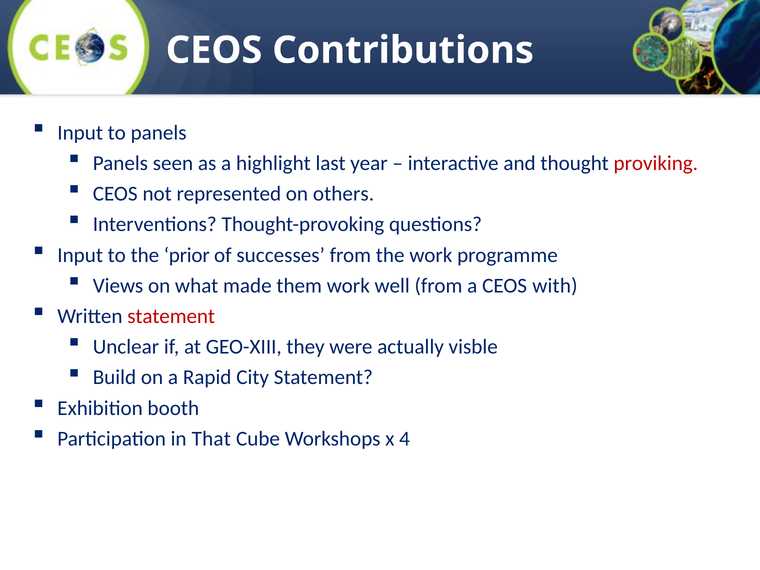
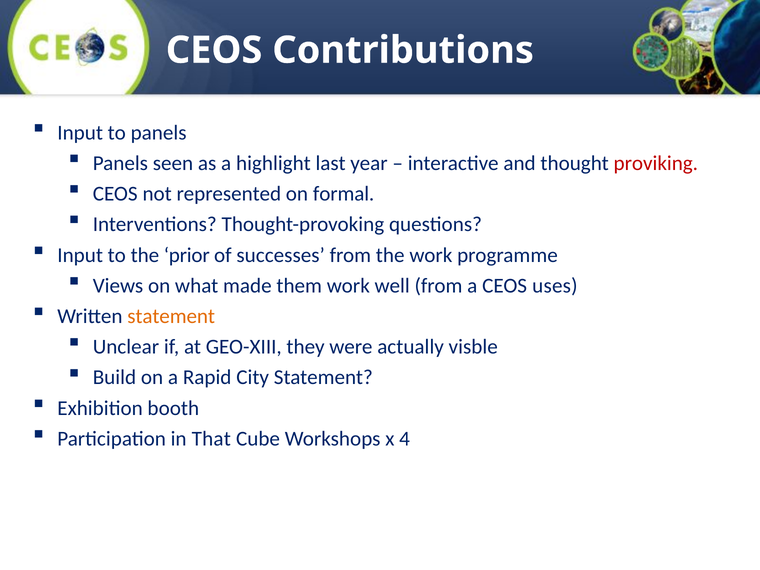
others: others -> formal (344, 194)
with: with -> uses (555, 286)
statement colour: red -> orange (171, 316)
